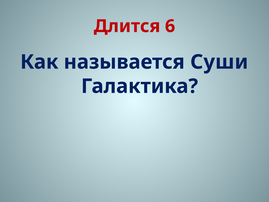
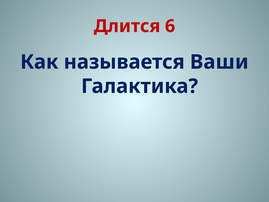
Суши: Суши -> Ваши (219, 62)
